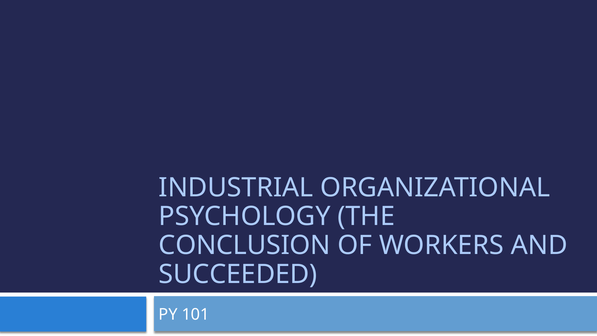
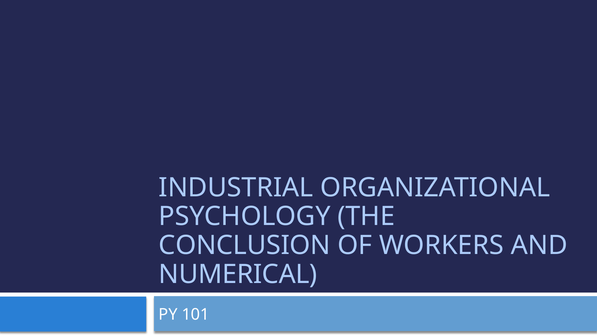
SUCCEEDED: SUCCEEDED -> NUMERICAL (238, 274)
